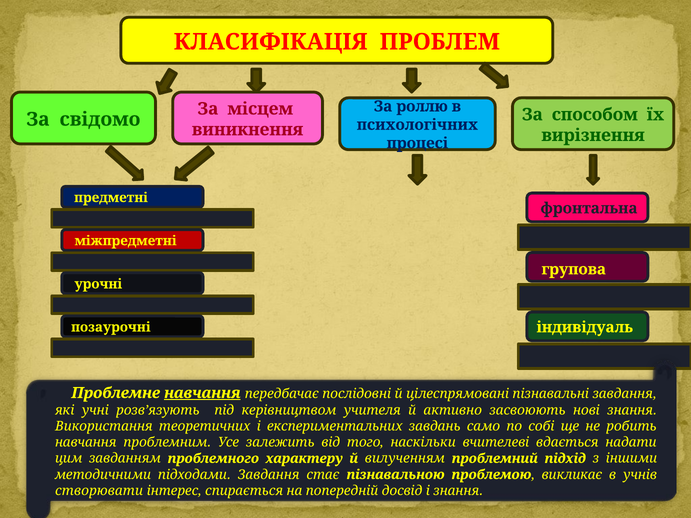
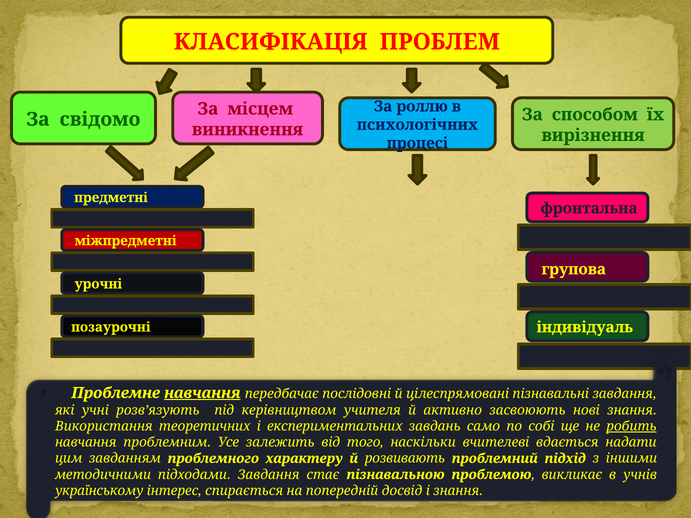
робить underline: none -> present (631, 426)
вилученням: вилученням -> розвивають (405, 459)
створювати: створювати -> українському (99, 491)
